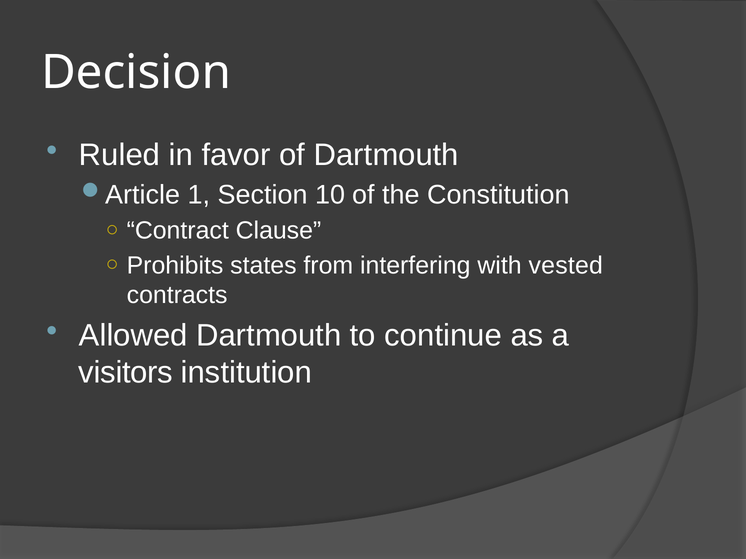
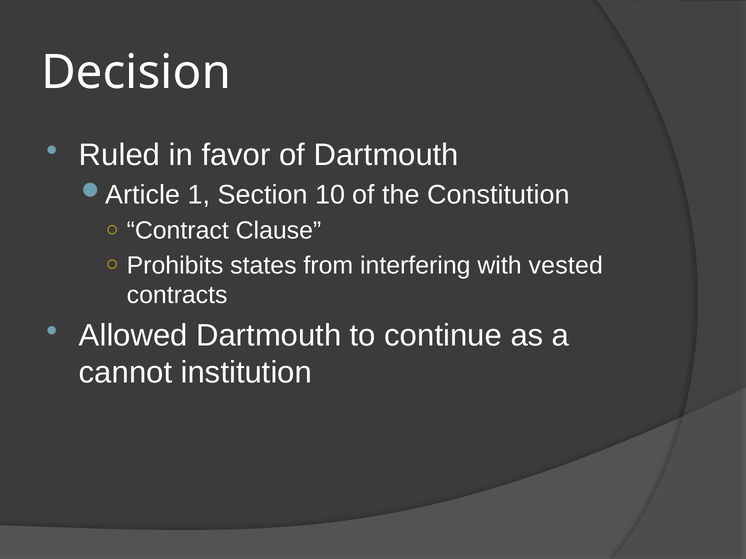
visitors: visitors -> cannot (126, 373)
